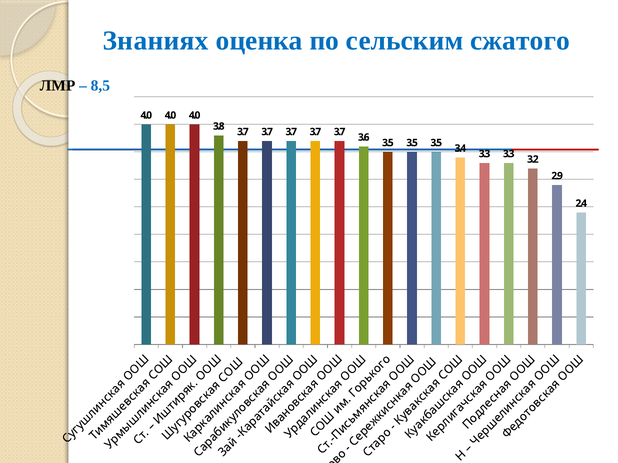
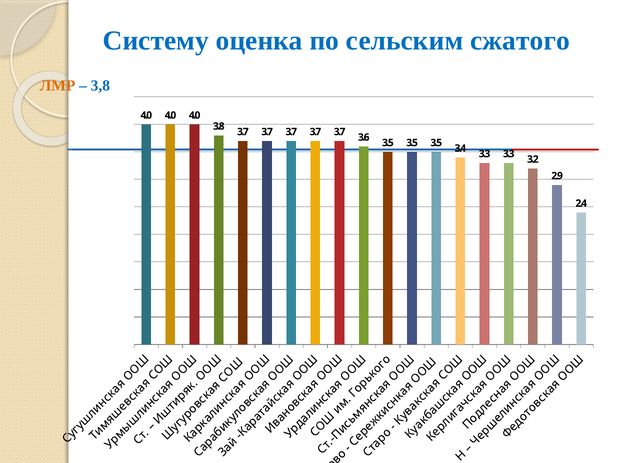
Знаниях: Знаниях -> Систему (156, 41)
ЛМР colour: black -> orange (58, 86)
8,5: 8,5 -> 3,8 (100, 86)
